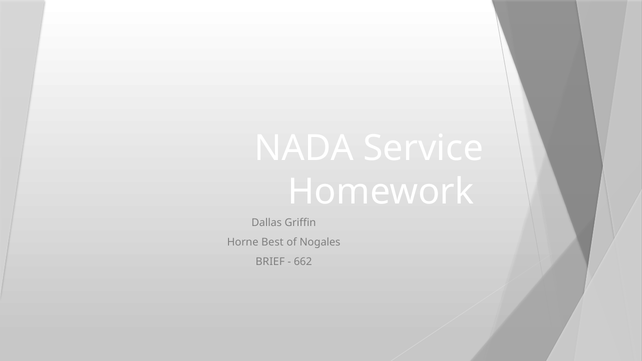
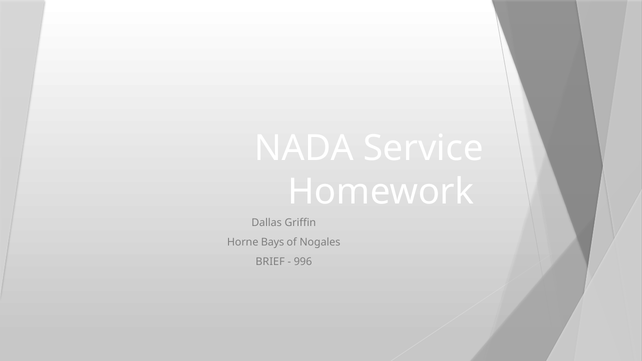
Best: Best -> Bays (273, 242)
662: 662 -> 996 (303, 262)
